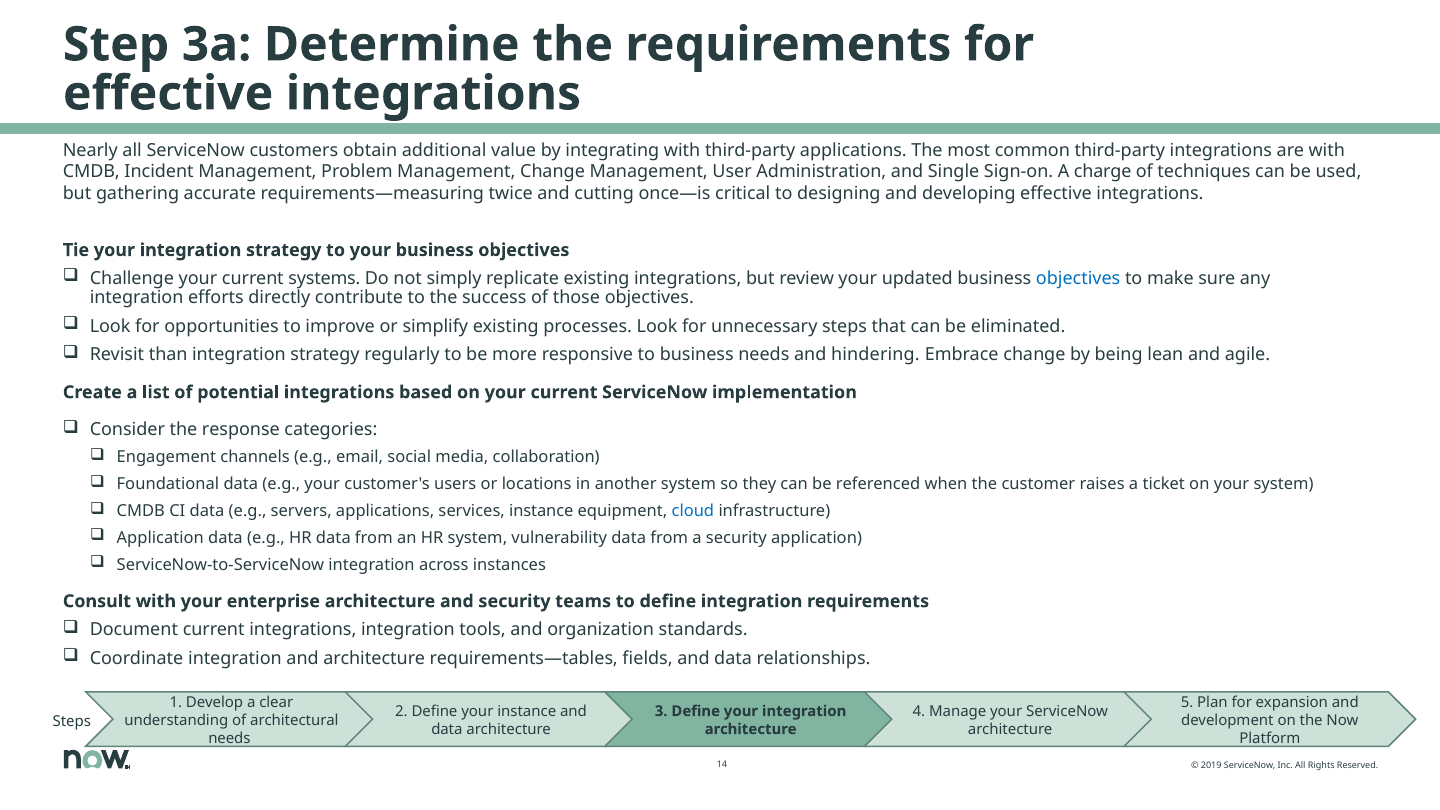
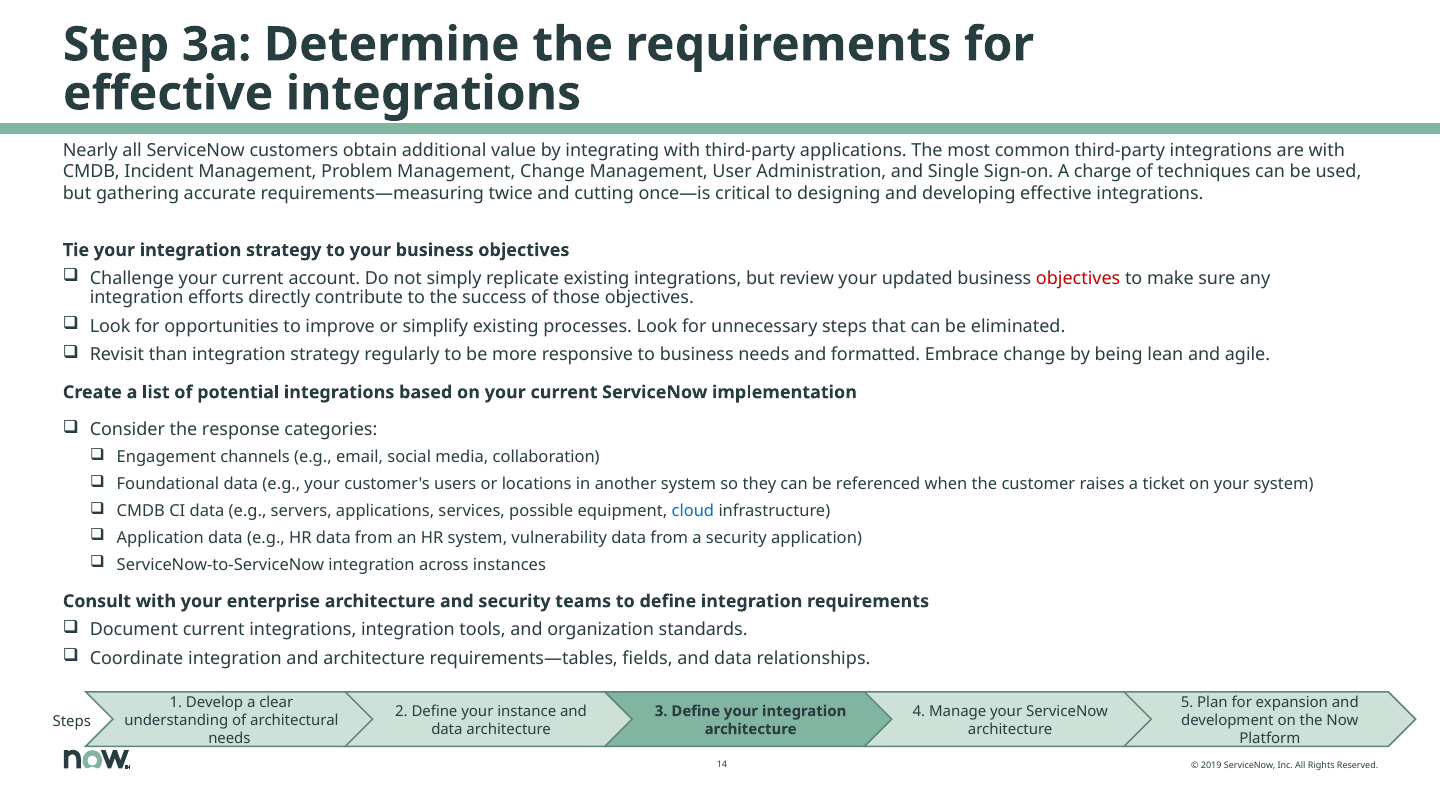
systems: systems -> account (324, 279)
objectives colour: blue -> red (1078, 279)
hindering: hindering -> formatted (876, 355)
services instance: instance -> possible (541, 511)
